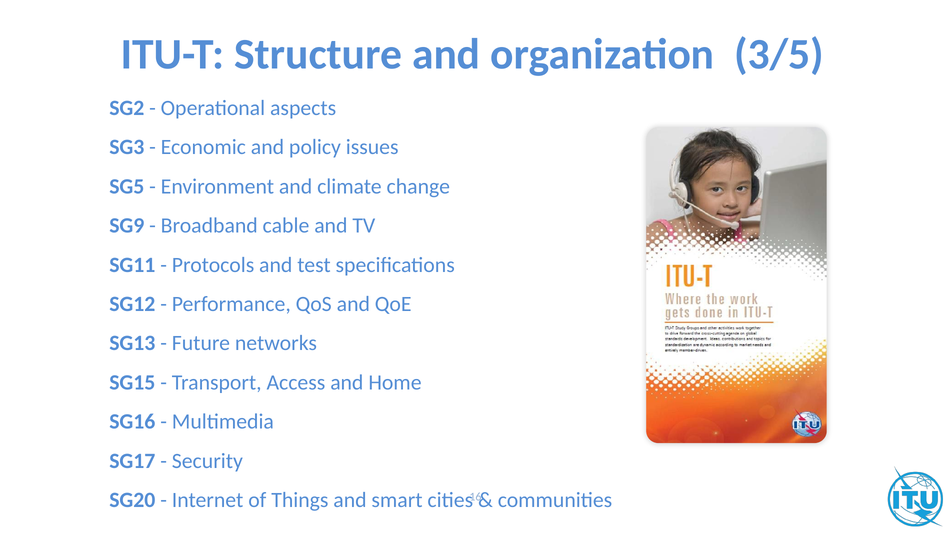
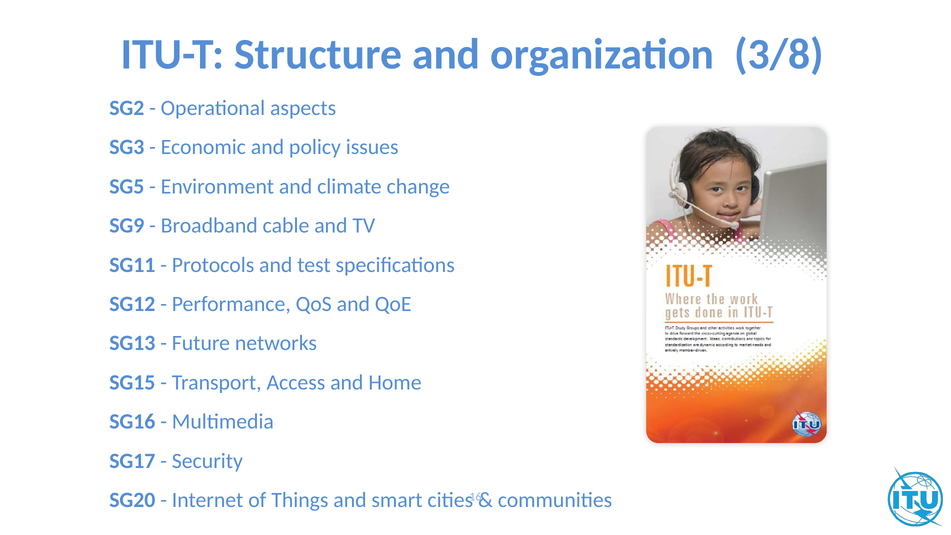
3/5: 3/5 -> 3/8 (779, 54)
